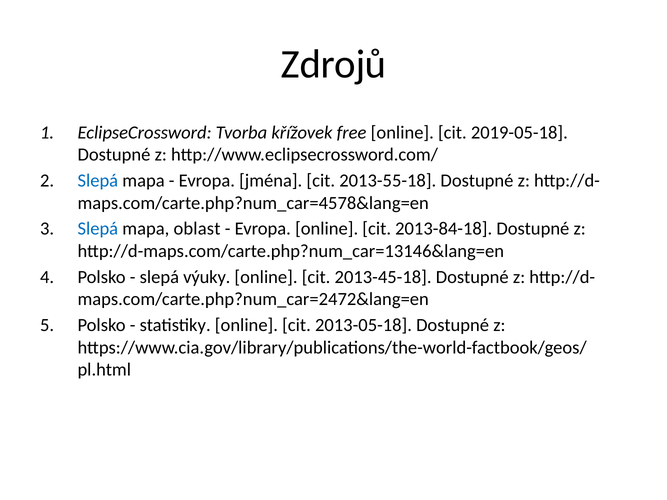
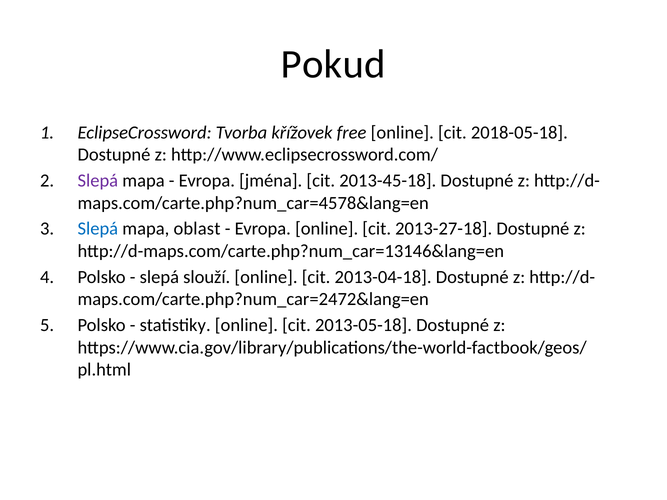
Zdrojů: Zdrojů -> Pokud (333, 65)
2019-05-18: 2019-05-18 -> 2018-05-18 (519, 133)
Slepá colour: blue -> purple (98, 181)
2013-55-18: 2013-55-18 -> 2013-45-18 (388, 181)
2013-84-18: 2013-84-18 -> 2013-27-18 (444, 229)
výuky: výuky -> slouží (207, 277)
2013-45-18: 2013-45-18 -> 2013-04-18 (383, 277)
